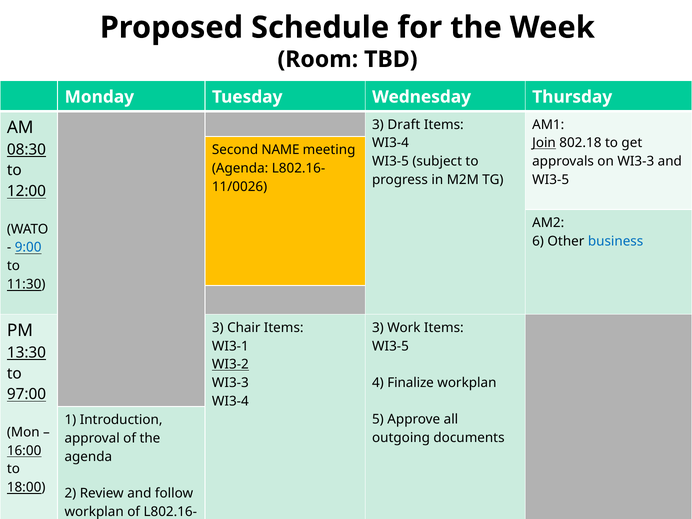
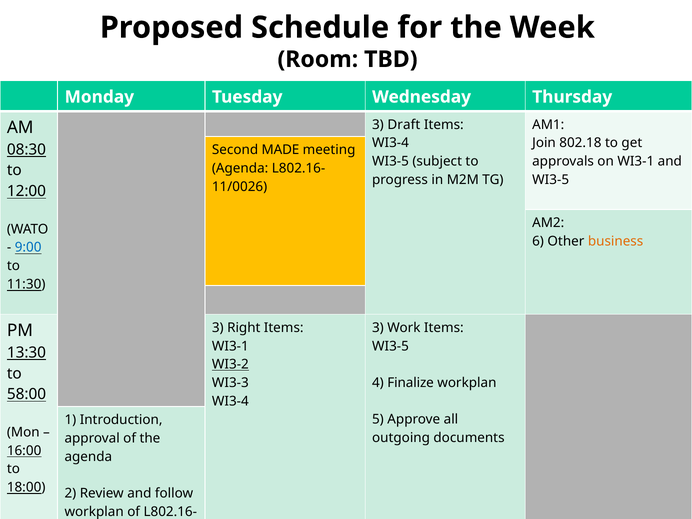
Join underline: present -> none (544, 143)
NAME: NAME -> MADE (280, 150)
on WI3-3: WI3-3 -> WI3-1 (636, 161)
business colour: blue -> orange (616, 241)
Chair: Chair -> Right (244, 328)
97:00: 97:00 -> 58:00 (26, 394)
